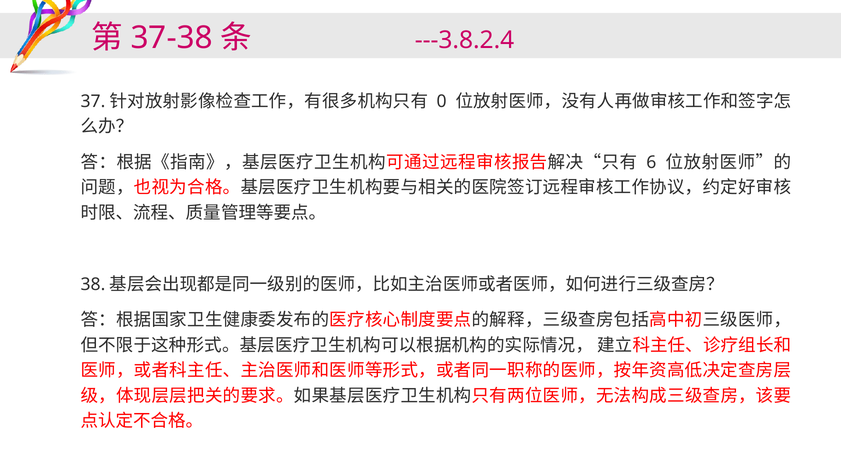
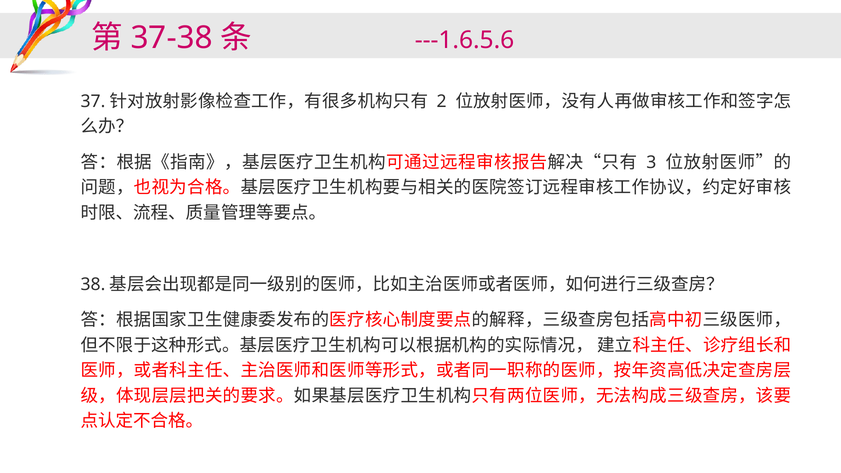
---3.8.2.4: ---3.8.2.4 -> ---1.6.5.6 (465, 40)
0: 0 -> 2 (442, 101)
6: 6 -> 3 (651, 162)
